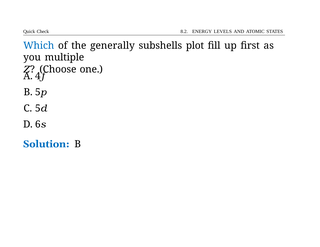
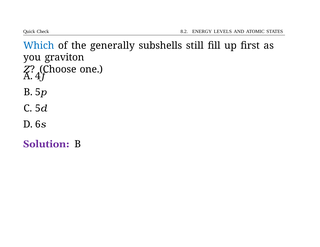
plot: plot -> still (195, 46)
multiple: multiple -> graviton (64, 57)
Solution colour: blue -> purple (46, 144)
